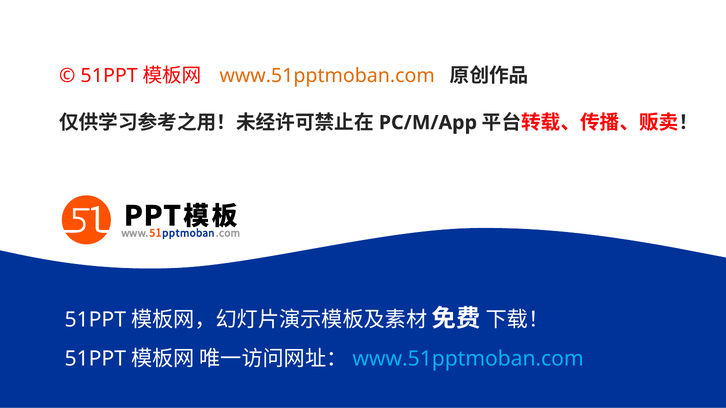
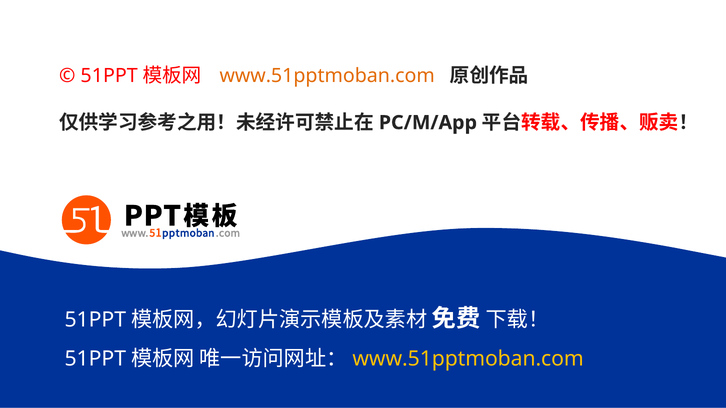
www.51pptmoban.com colour: light blue -> yellow (468, 359)
